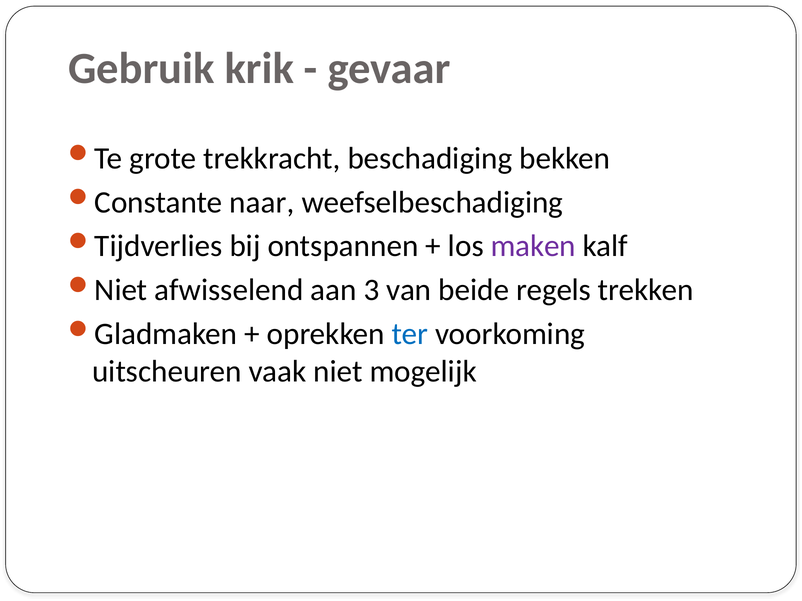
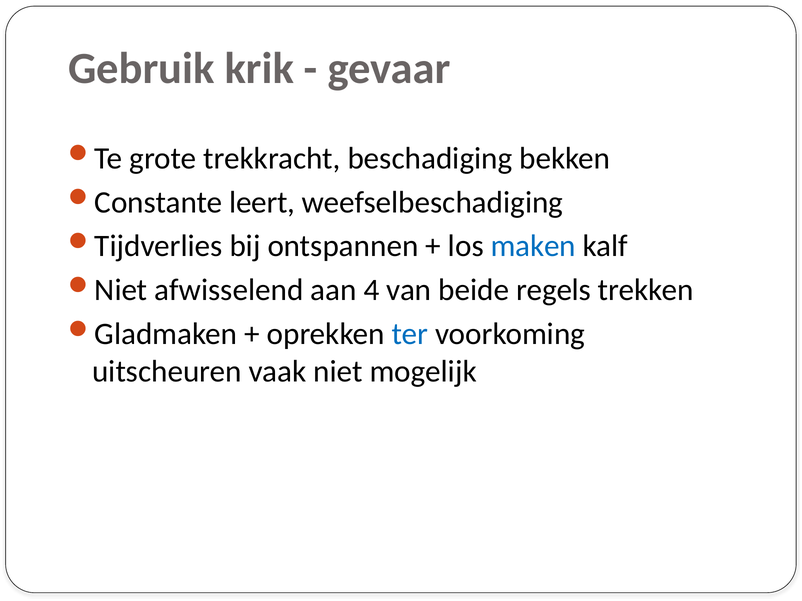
naar: naar -> leert (262, 202)
maken colour: purple -> blue (533, 246)
3: 3 -> 4 (371, 290)
